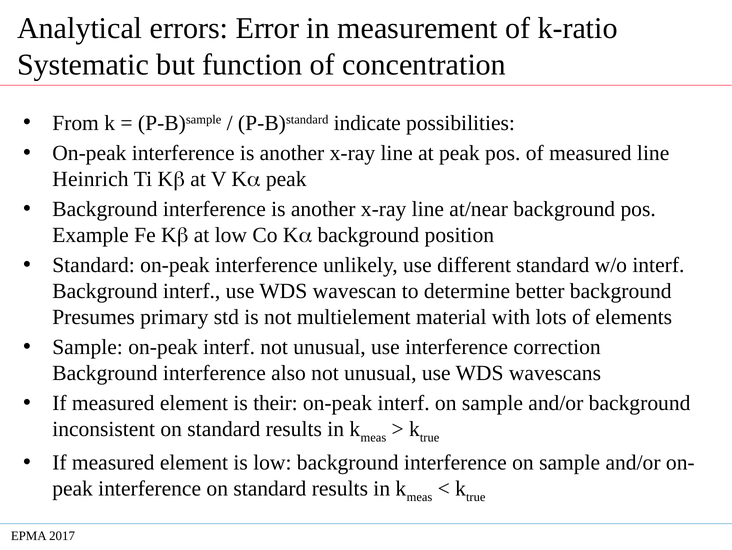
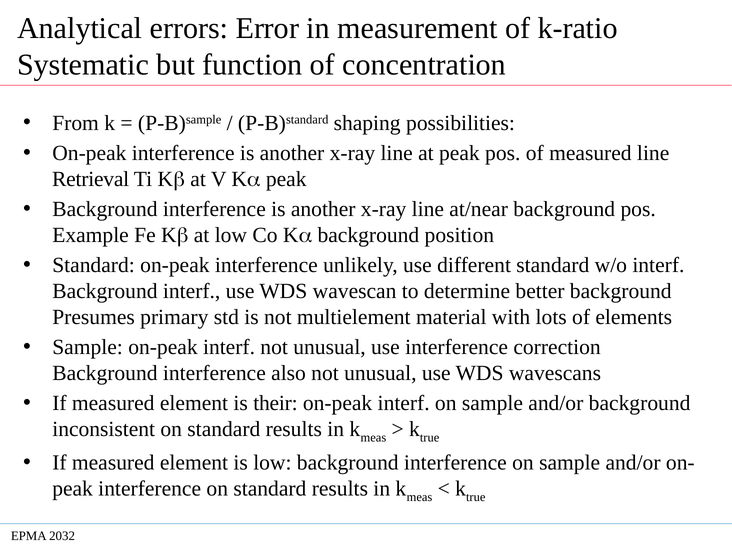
indicate: indicate -> shaping (367, 123)
Heinrich: Heinrich -> Retrieval (91, 179)
2017: 2017 -> 2032 (62, 535)
